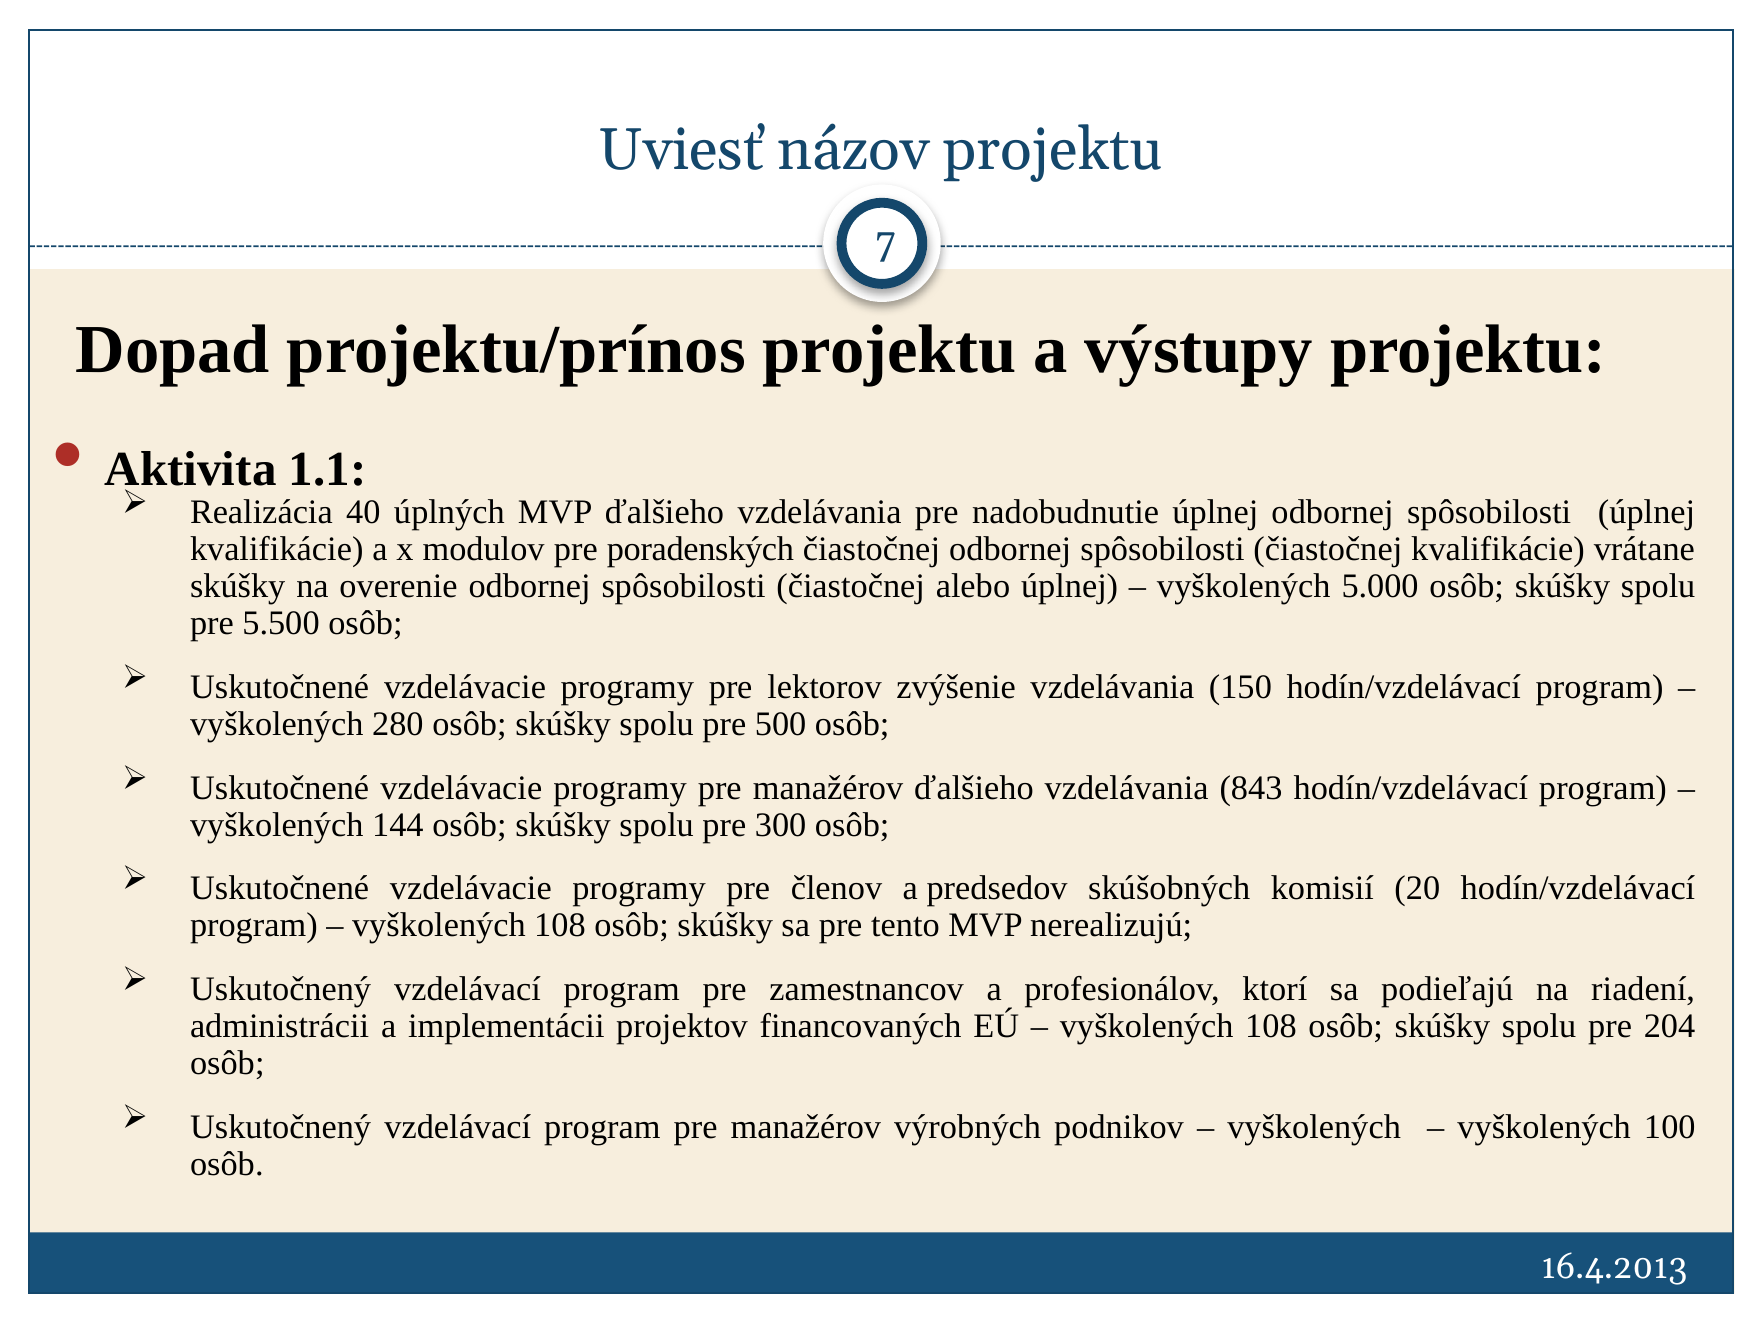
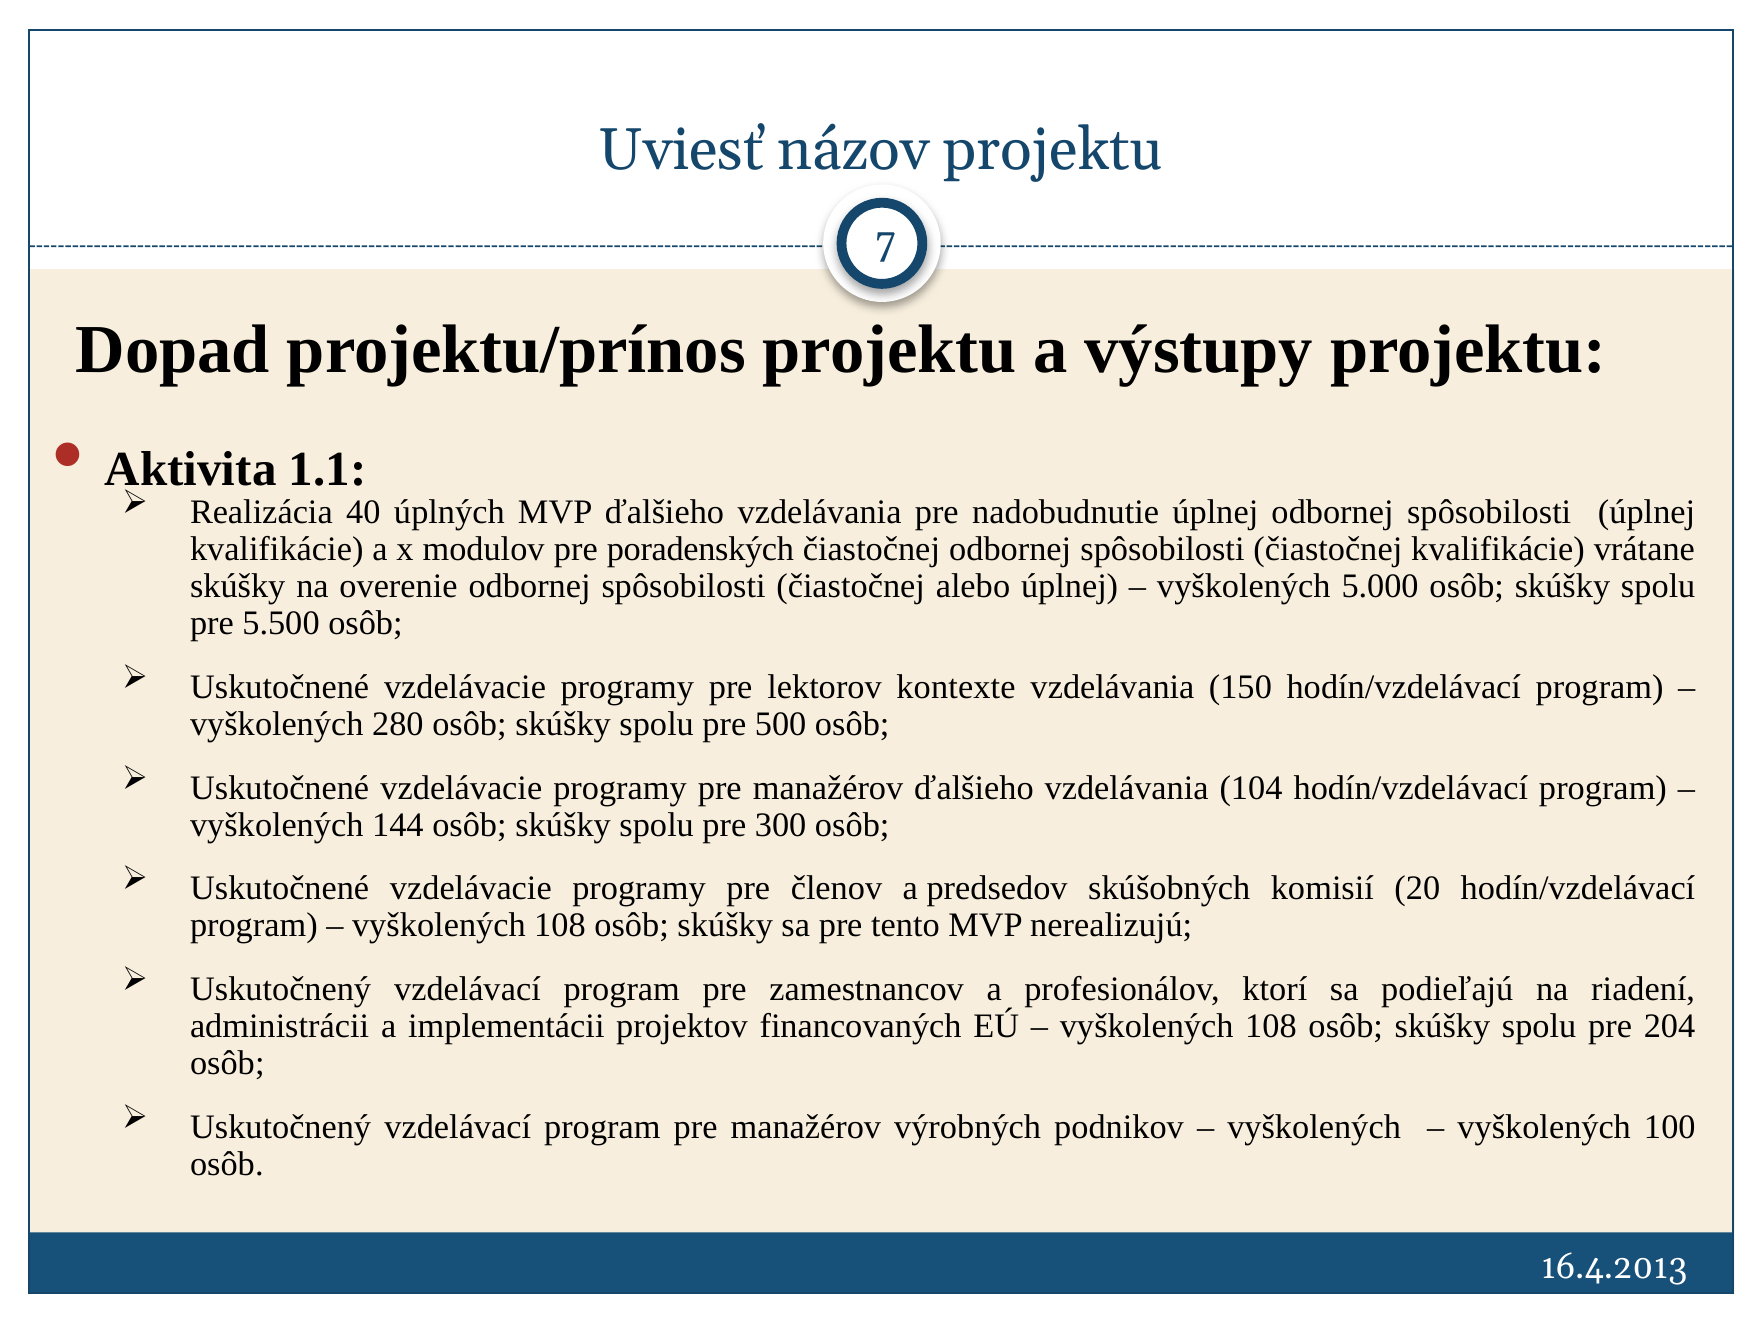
zvýšenie: zvýšenie -> kontexte (956, 687)
843: 843 -> 104 (1251, 788)
